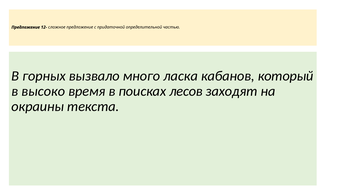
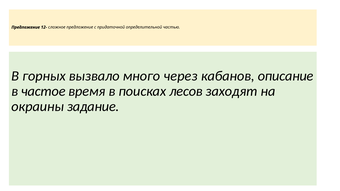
ласка: ласка -> через (181, 76)
который: который -> описание (286, 76)
высоко: высоко -> частое (43, 91)
текста: текста -> задание (93, 107)
